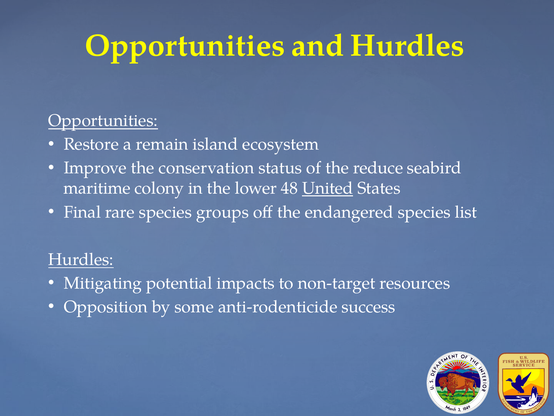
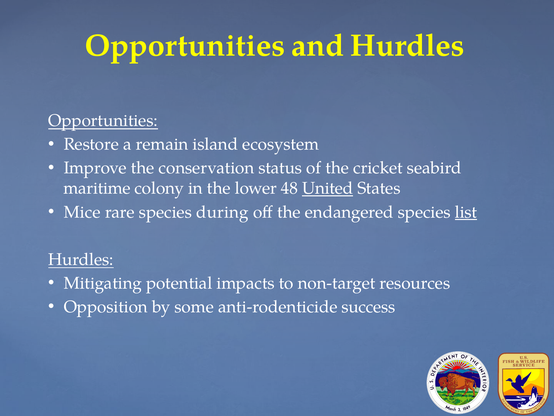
reduce: reduce -> cricket (378, 168)
Final: Final -> Mice (82, 212)
groups: groups -> during (222, 212)
list underline: none -> present (466, 212)
